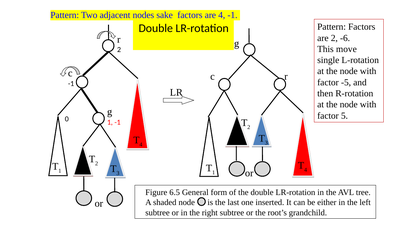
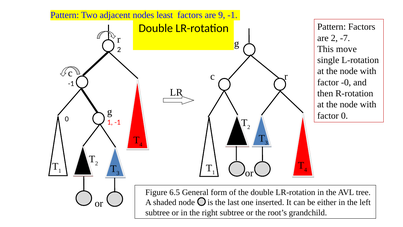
sake: sake -> least (165, 15)
are 4: 4 -> 9 (222, 15)
-6: -6 -> -7 (345, 38)
-5: -5 -> -0 (346, 82)
factor 5: 5 -> 0 (344, 115)
